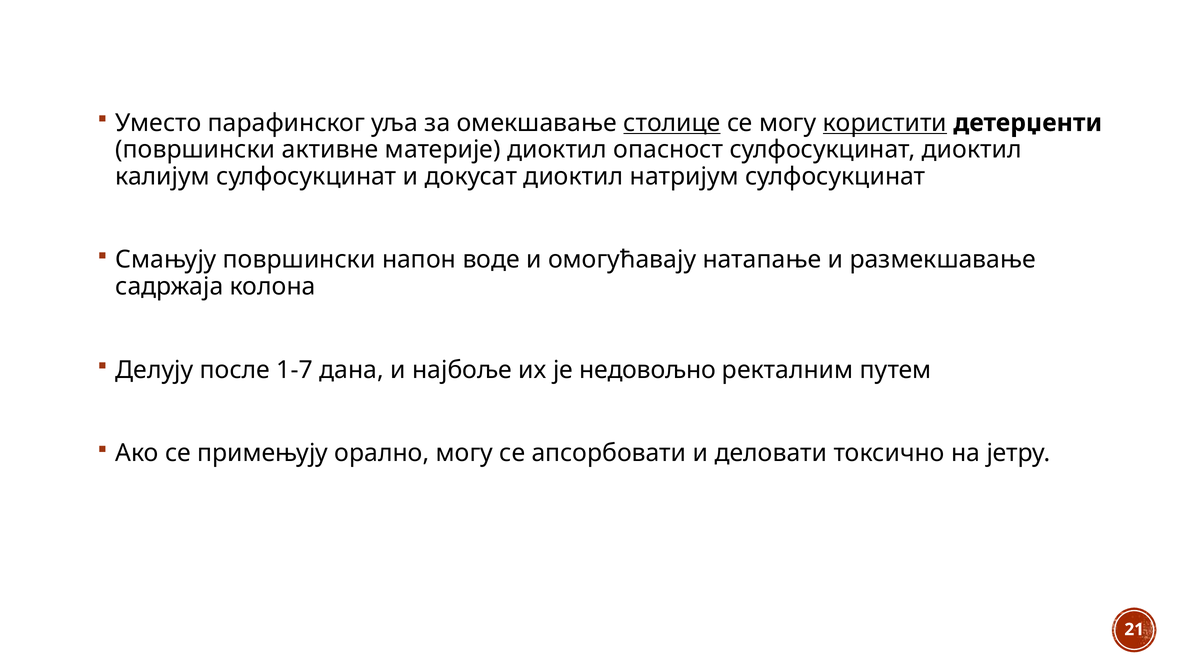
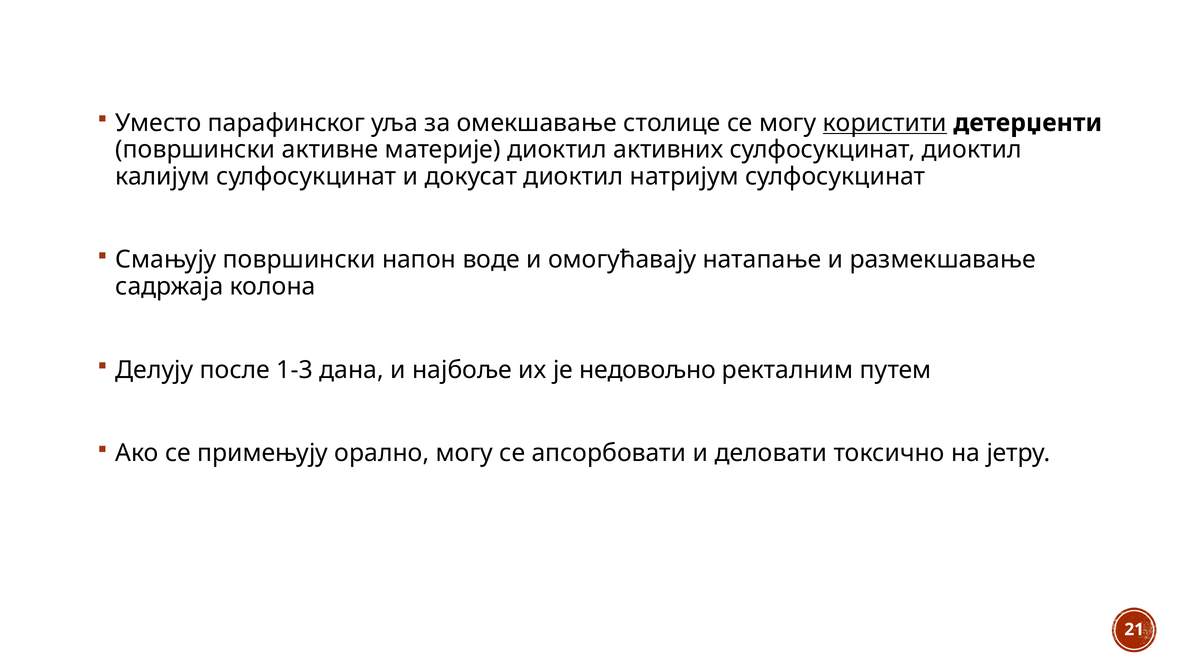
столице underline: present -> none (672, 123)
опасност: опасност -> активних (668, 150)
1-7: 1-7 -> 1-3 (295, 370)
